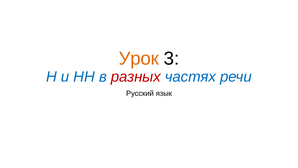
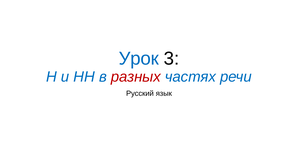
Урок colour: orange -> blue (139, 58)
